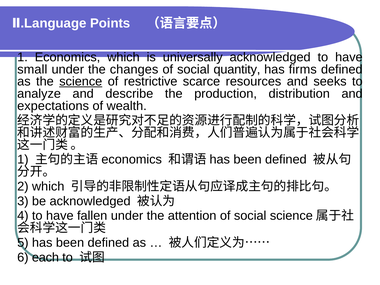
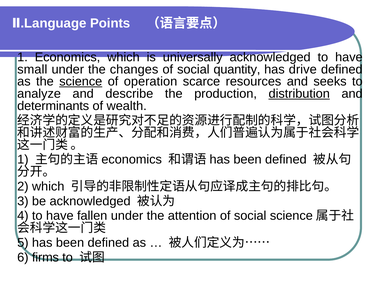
firms: firms -> drive (303, 69)
restrictive: restrictive -> operation (151, 82)
distribution underline: none -> present (299, 94)
expectations: expectations -> determinants (53, 106)
each: each -> firms (45, 257)
